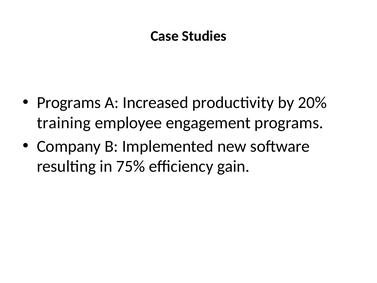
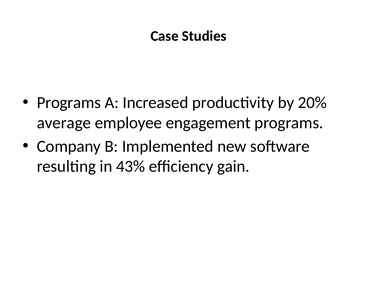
training: training -> average (64, 123)
75%: 75% -> 43% (131, 166)
